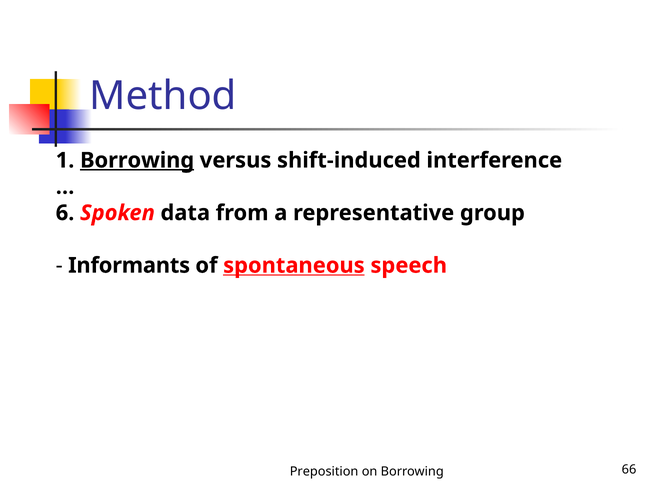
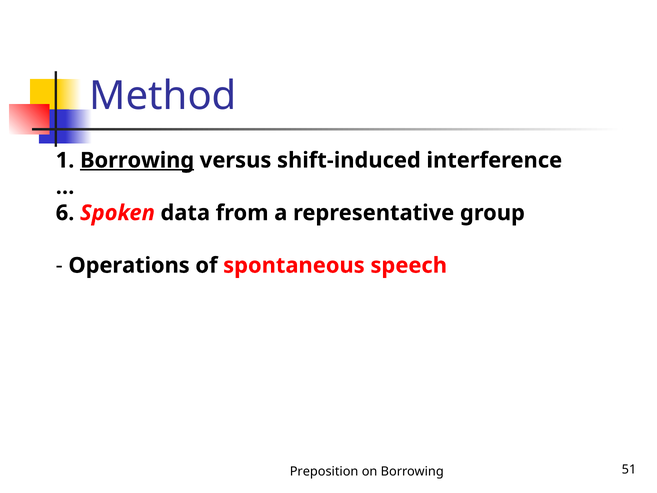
Informants: Informants -> Operations (129, 265)
spontaneous underline: present -> none (294, 265)
66: 66 -> 51 (629, 469)
